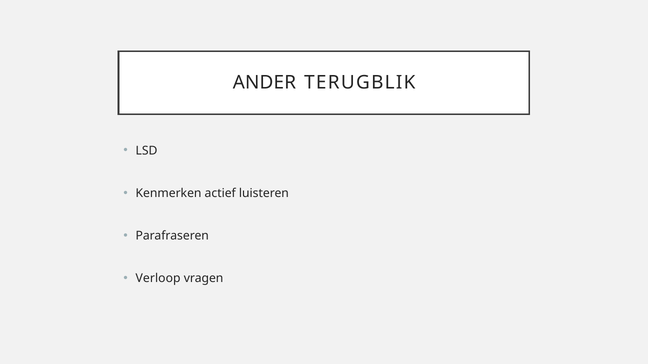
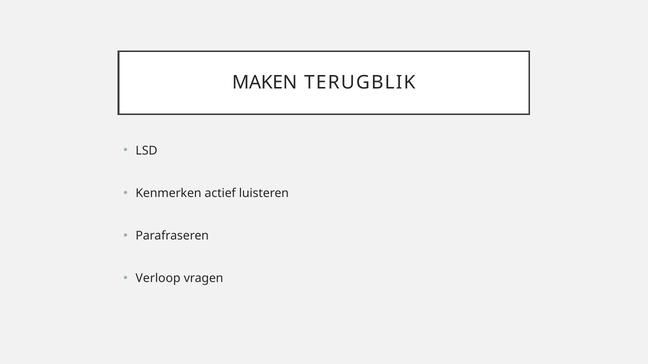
ANDER: ANDER -> MAKEN (265, 83)
